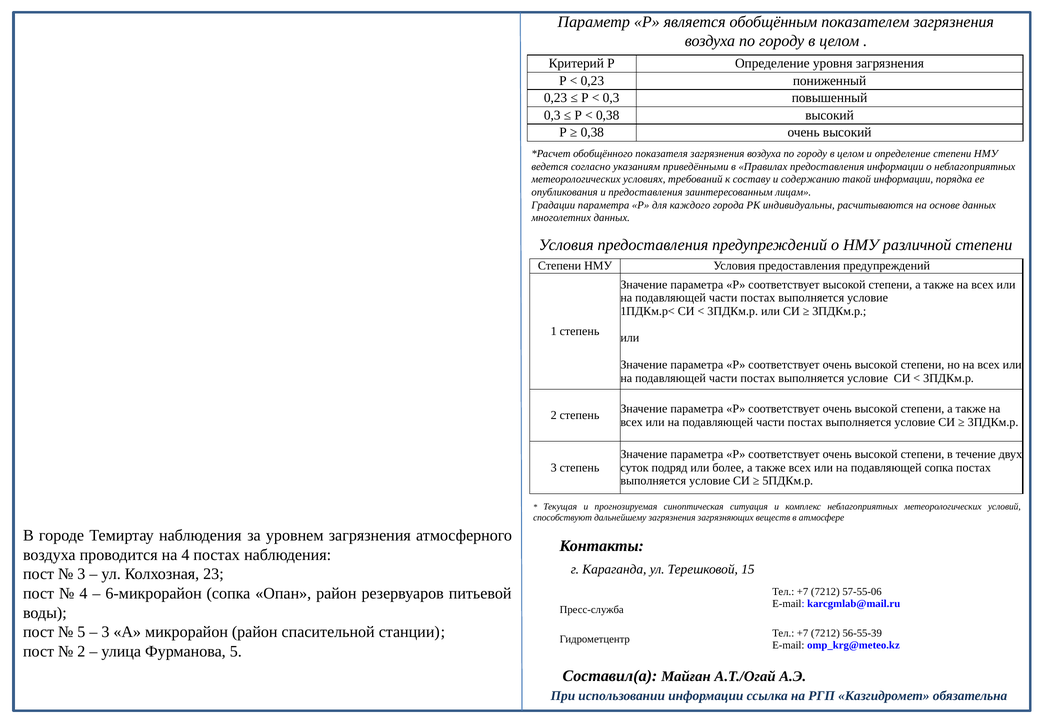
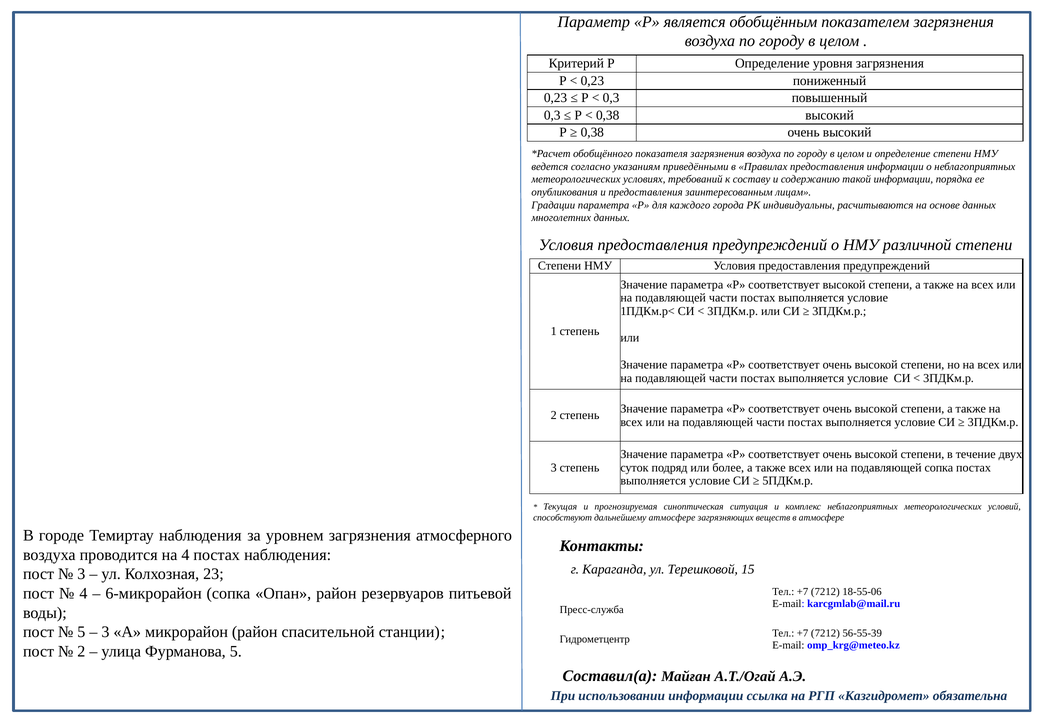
дальнейшему загрязнения: загрязнения -> атмосфере (672, 517)
57-55-06: 57-55-06 -> 18-55-06 (862, 591)
